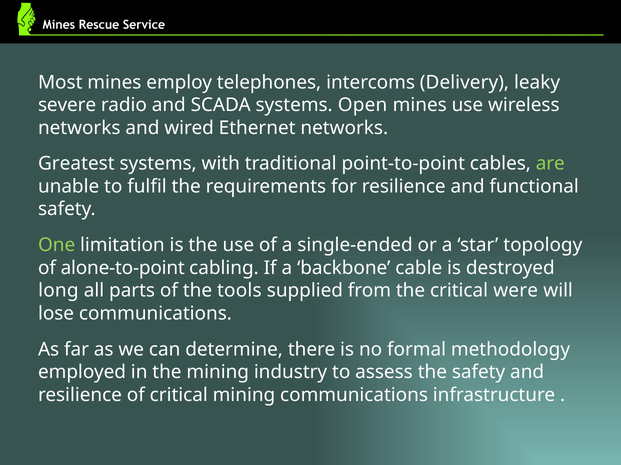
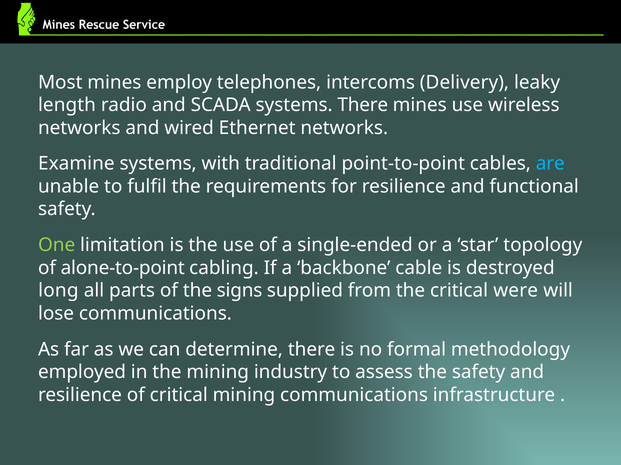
severe: severe -> length (67, 105)
systems Open: Open -> There (363, 105)
Greatest: Greatest -> Examine (76, 164)
are colour: light green -> light blue (550, 164)
tools: tools -> signs (240, 291)
